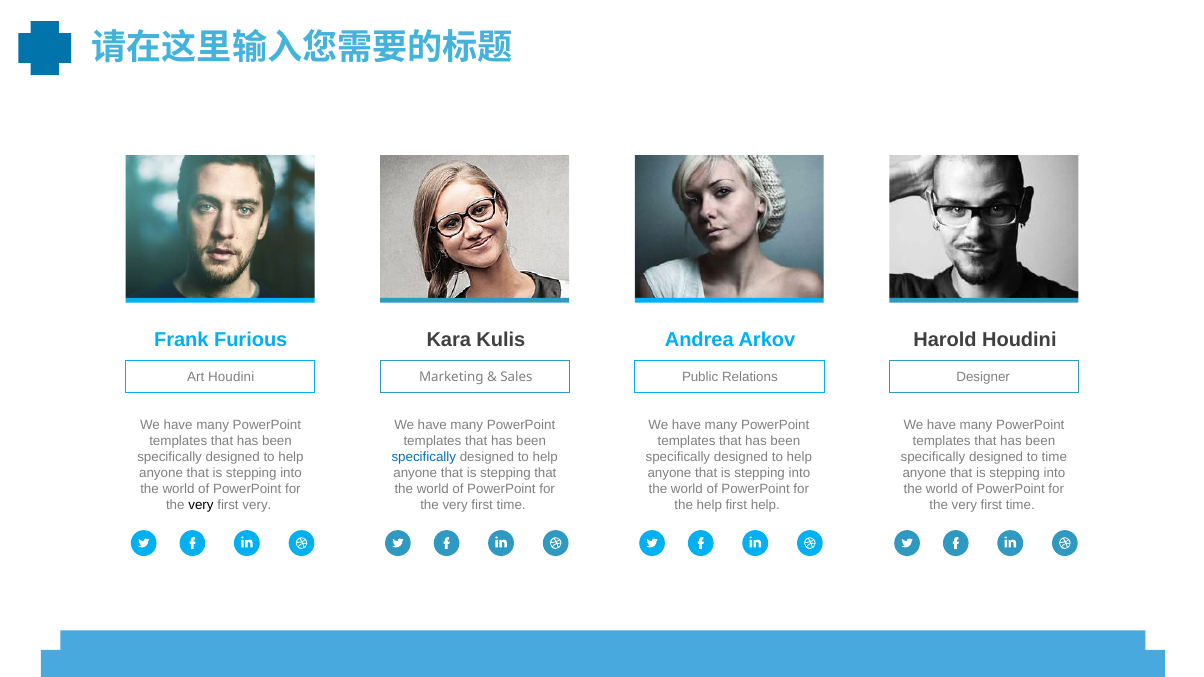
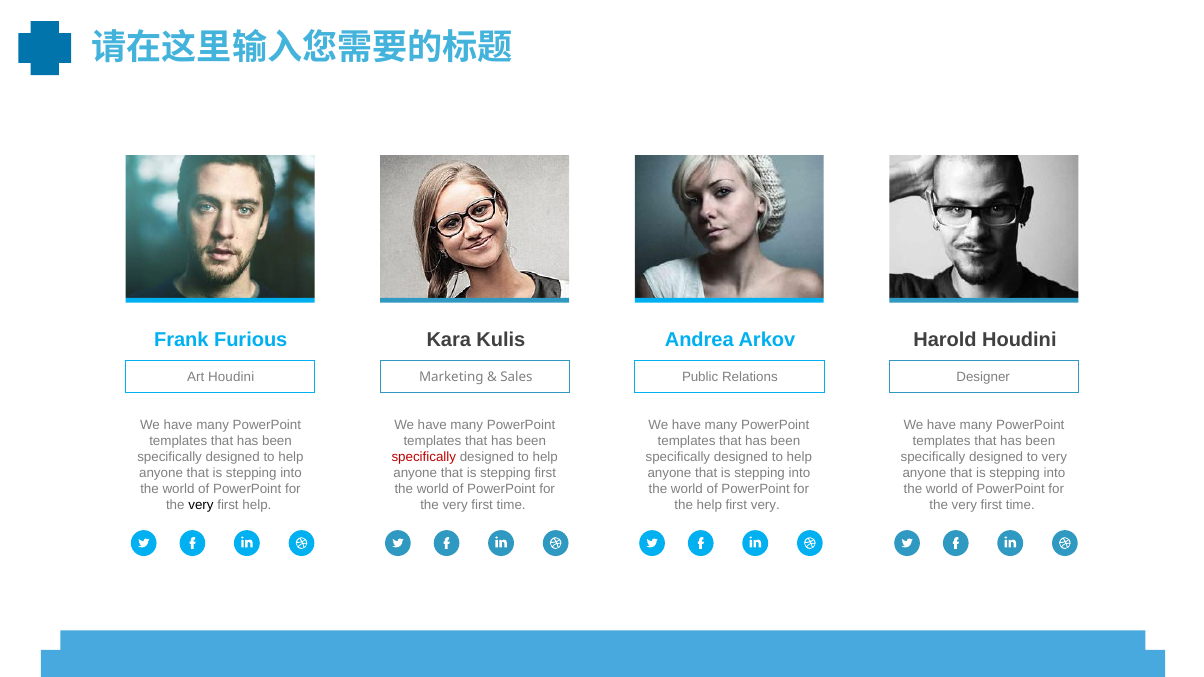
specifically colour: blue -> red (424, 458)
to time: time -> very (1054, 458)
stepping that: that -> first (545, 474)
first very: very -> help (257, 506)
first help: help -> very (765, 506)
